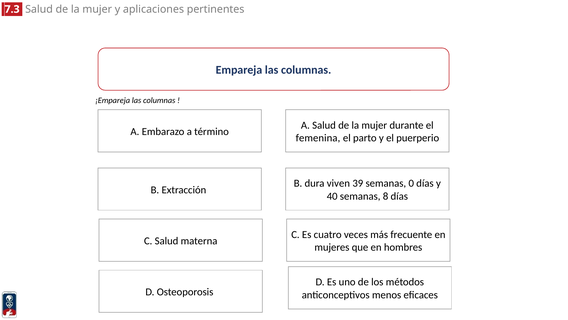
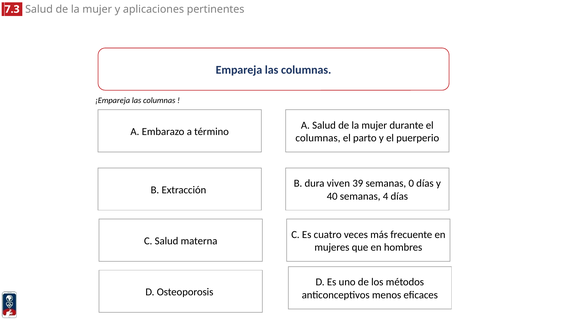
femenina: femenina -> columnas (318, 138)
8: 8 -> 4 (386, 196)
